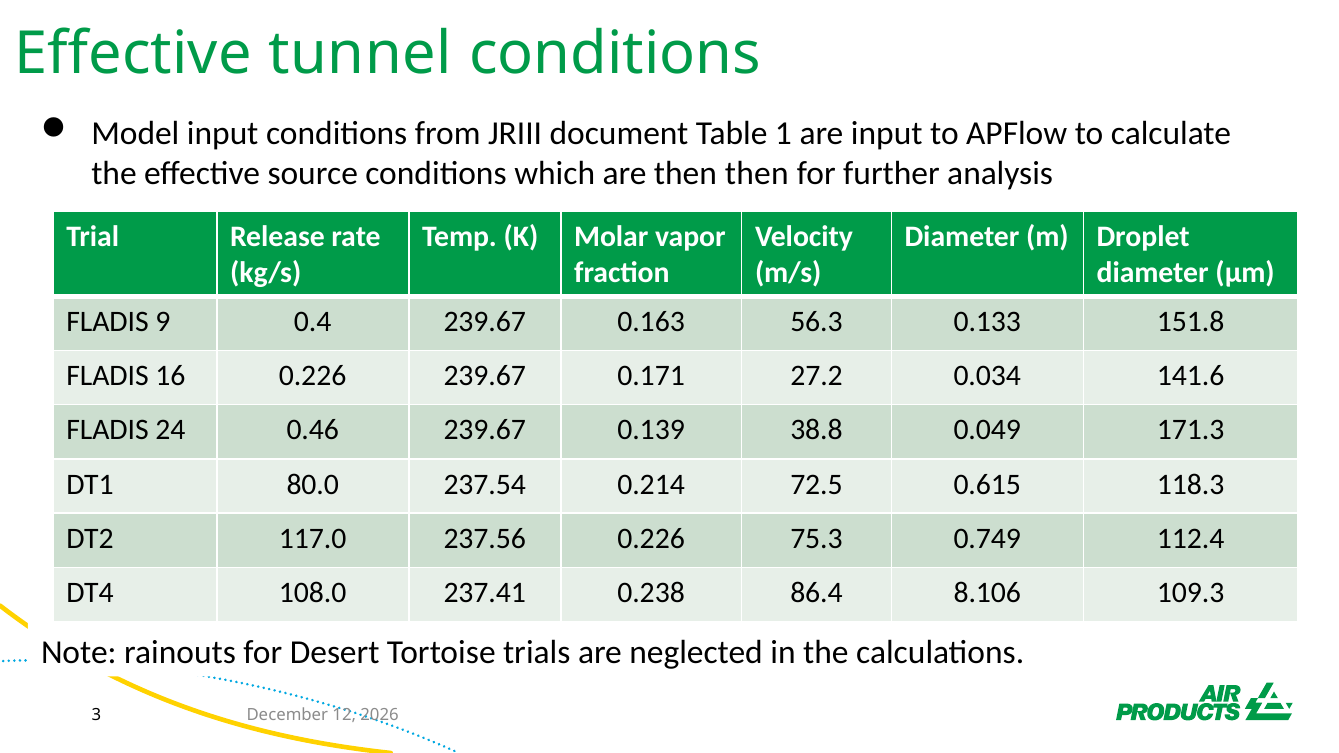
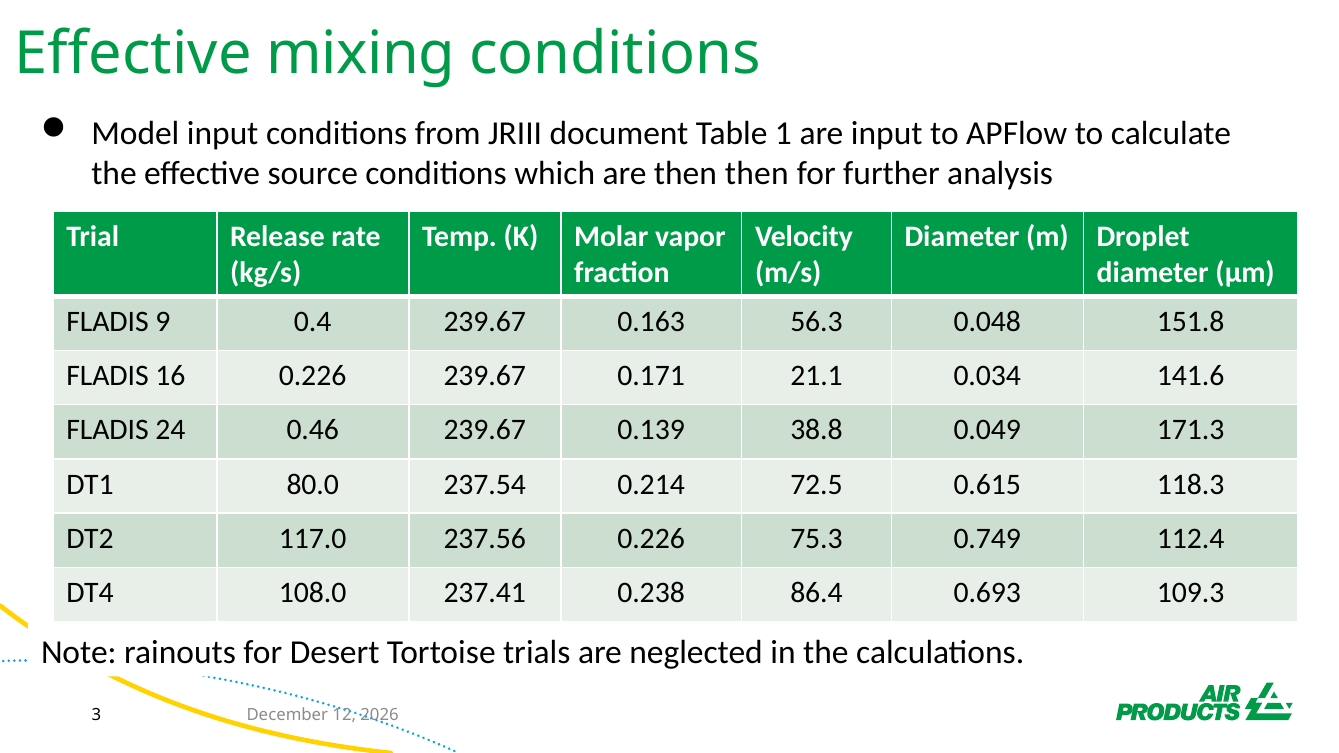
tunnel: tunnel -> mixing (361, 54)
0.133: 0.133 -> 0.048 (987, 321)
27.2: 27.2 -> 21.1 (817, 376)
8.106: 8.106 -> 0.693 (987, 593)
